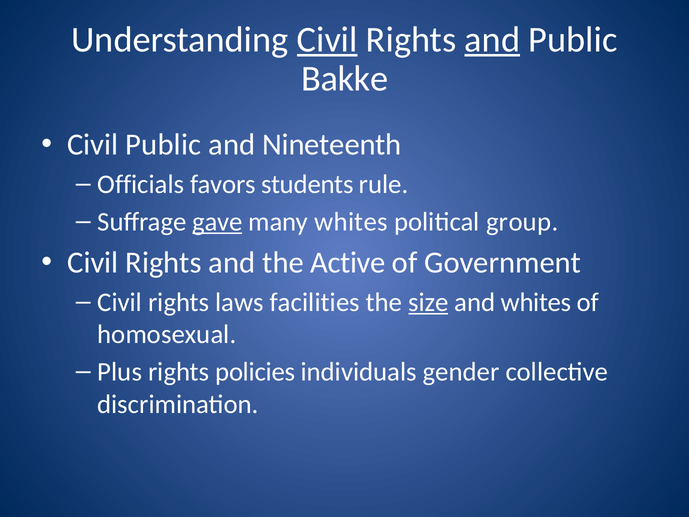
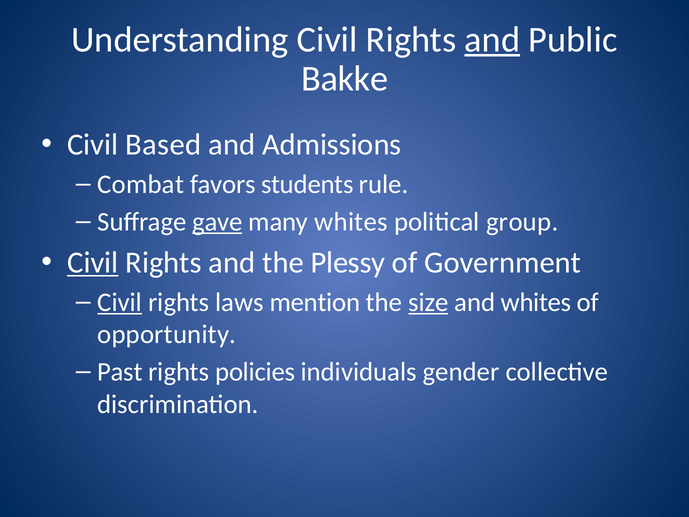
Civil underline: present -> none (327, 40)
Civil Public: Public -> Based (163, 145)
Nineteenth: Nineteenth -> Admissions (332, 145)
Officials: Officials -> Combat (141, 184)
Civil underline: none -> present (93, 263)
Active: Active -> Plessy (348, 263)
Civil underline: none -> present (120, 302)
facilities: facilities -> mention (315, 302)
homosexual: homosexual -> opportunity (167, 334)
Plus: Plus -> Past (120, 372)
